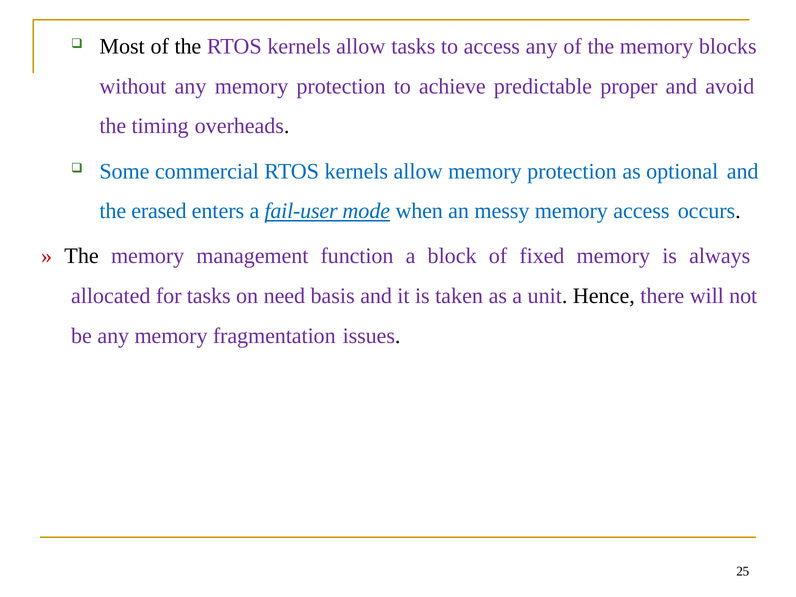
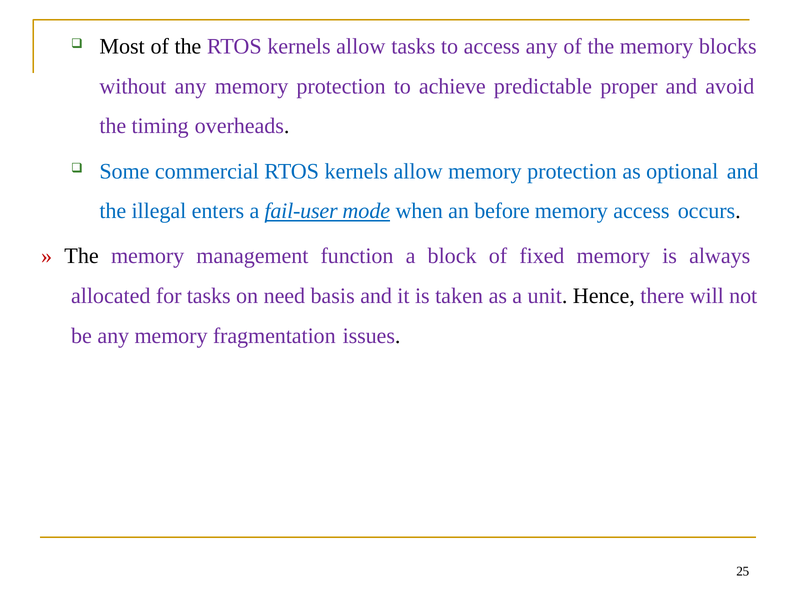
erased: erased -> illegal (159, 211)
messy: messy -> before (502, 211)
